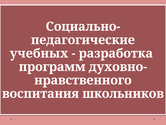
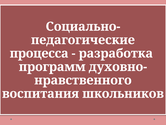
учебных: учебных -> процесса (39, 53)
